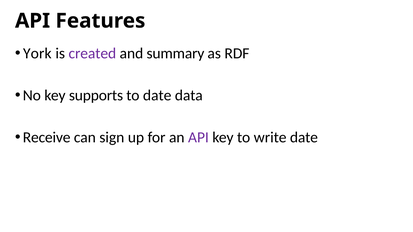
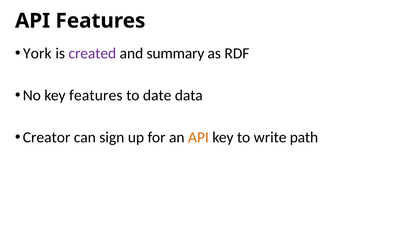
key supports: supports -> features (96, 96)
Receive: Receive -> Creator (47, 138)
API colour: purple -> orange (198, 138)
write date: date -> path (304, 138)
